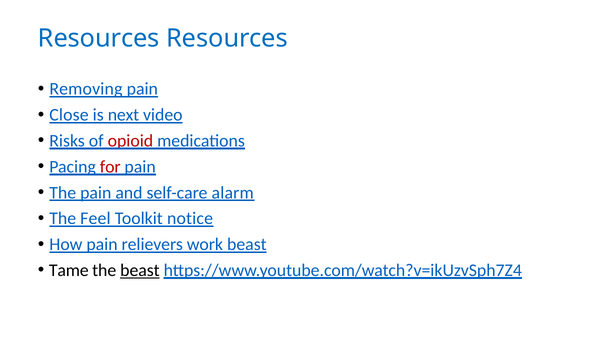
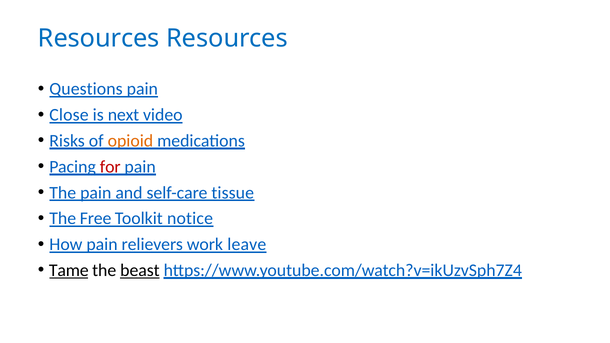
Removing: Removing -> Questions (86, 89)
opioid colour: red -> orange (130, 141)
alarm: alarm -> tissue (233, 193)
Feel: Feel -> Free (96, 219)
work beast: beast -> leave (247, 245)
Tame underline: none -> present (69, 271)
